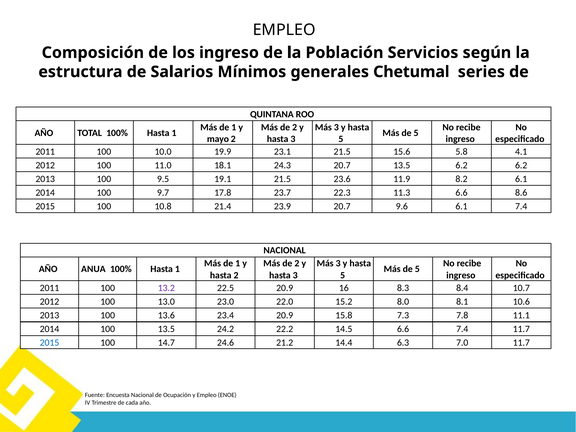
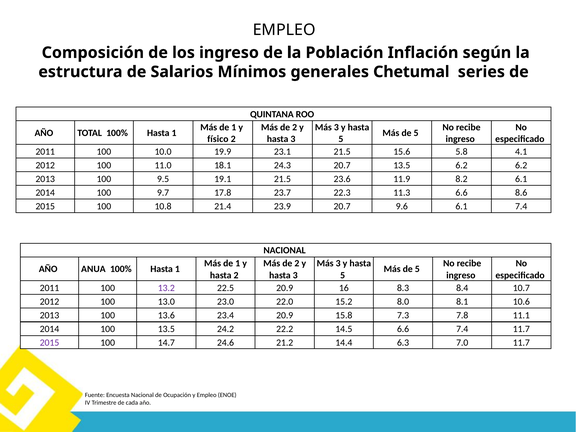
Servicios: Servicios -> Inflación (423, 53)
mayo: mayo -> físico (218, 139)
2015 colour: blue -> purple (50, 343)
